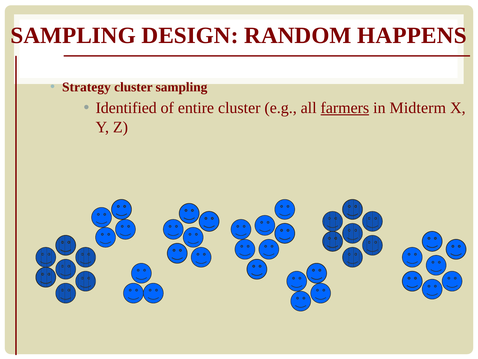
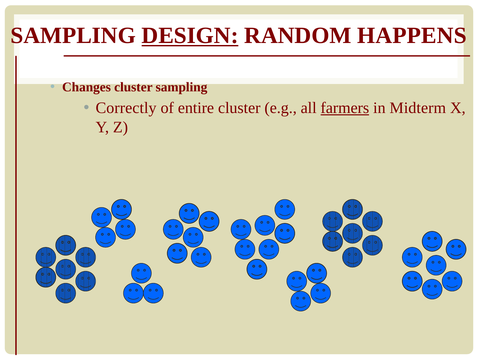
DESIGN underline: none -> present (190, 35)
Strategy: Strategy -> Changes (86, 87)
Identified: Identified -> Correctly (126, 108)
